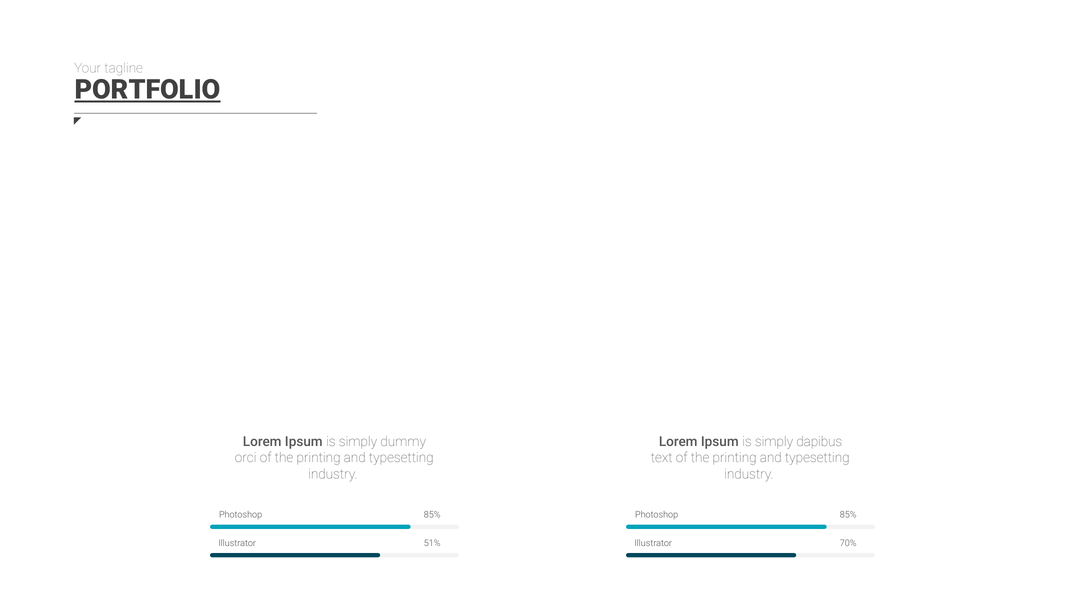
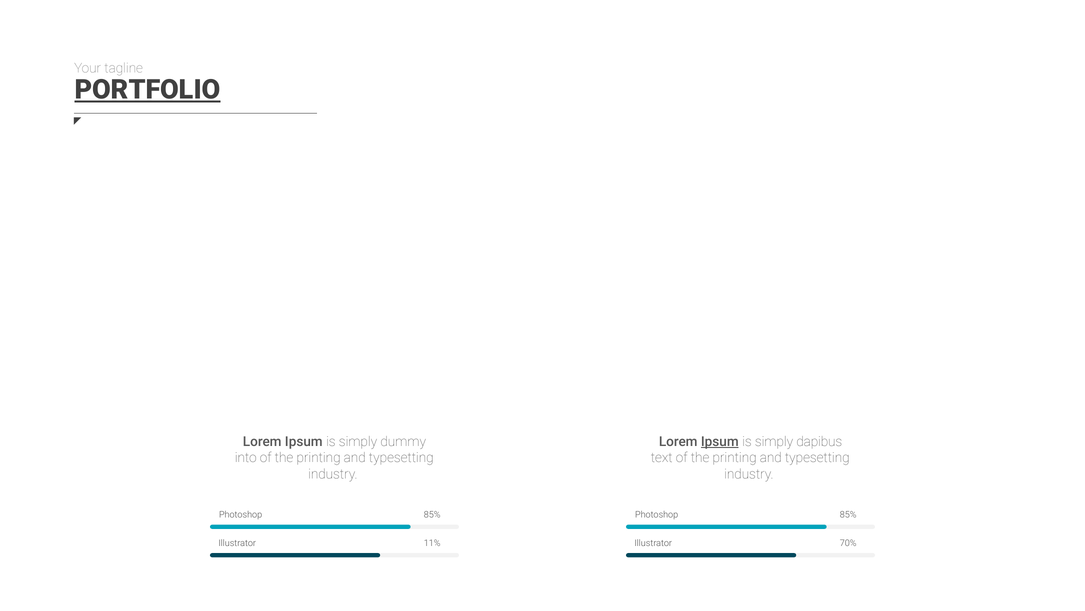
Ipsum underline: none -> present (720, 441)
orci: orci -> into (246, 457)
51%: 51% -> 11% (432, 543)
